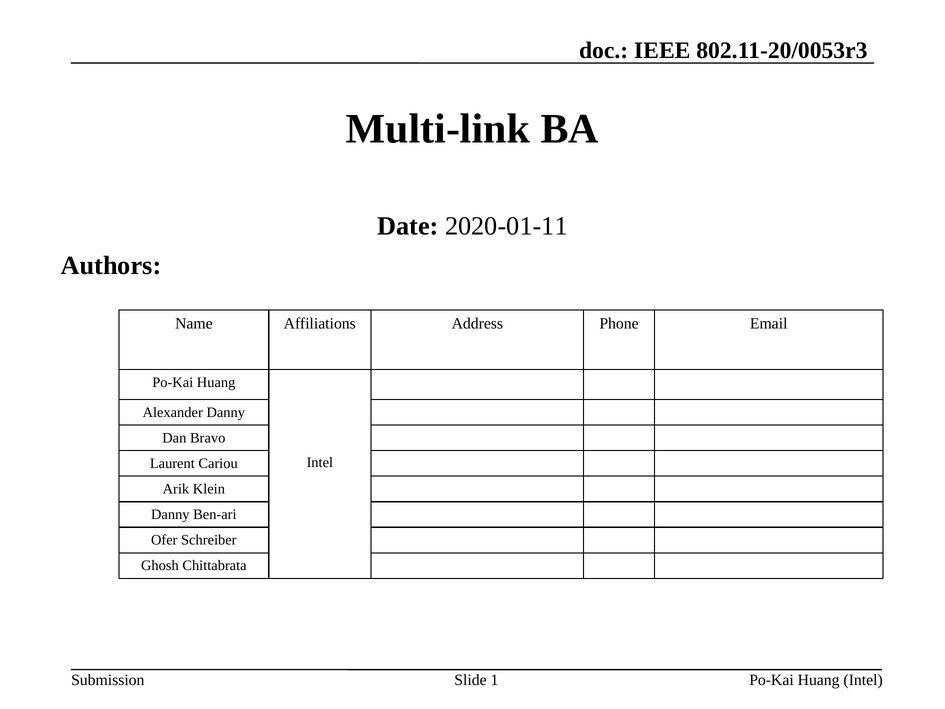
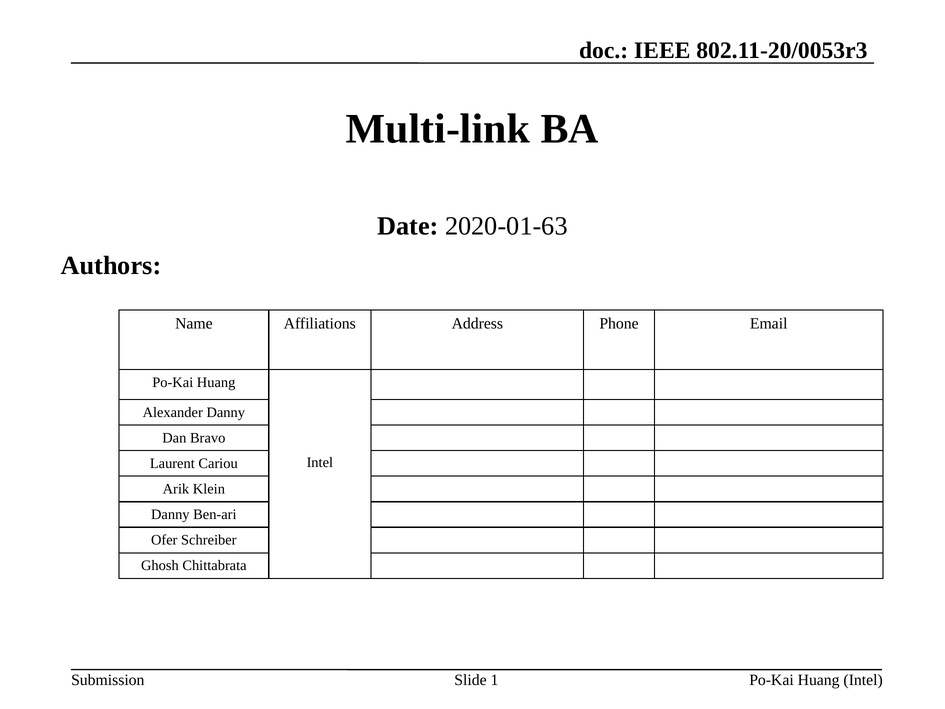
2020-01-11: 2020-01-11 -> 2020-01-63 (506, 226)
